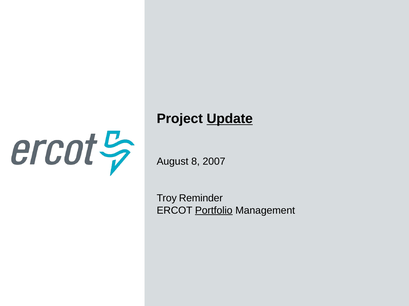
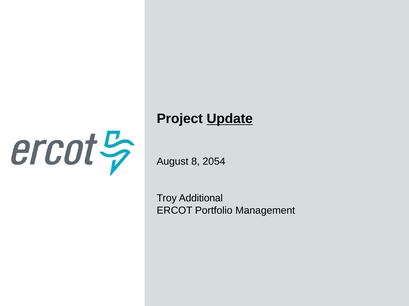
2007: 2007 -> 2054 (214, 162)
Reminder: Reminder -> Additional (201, 199)
Portfolio underline: present -> none (214, 211)
